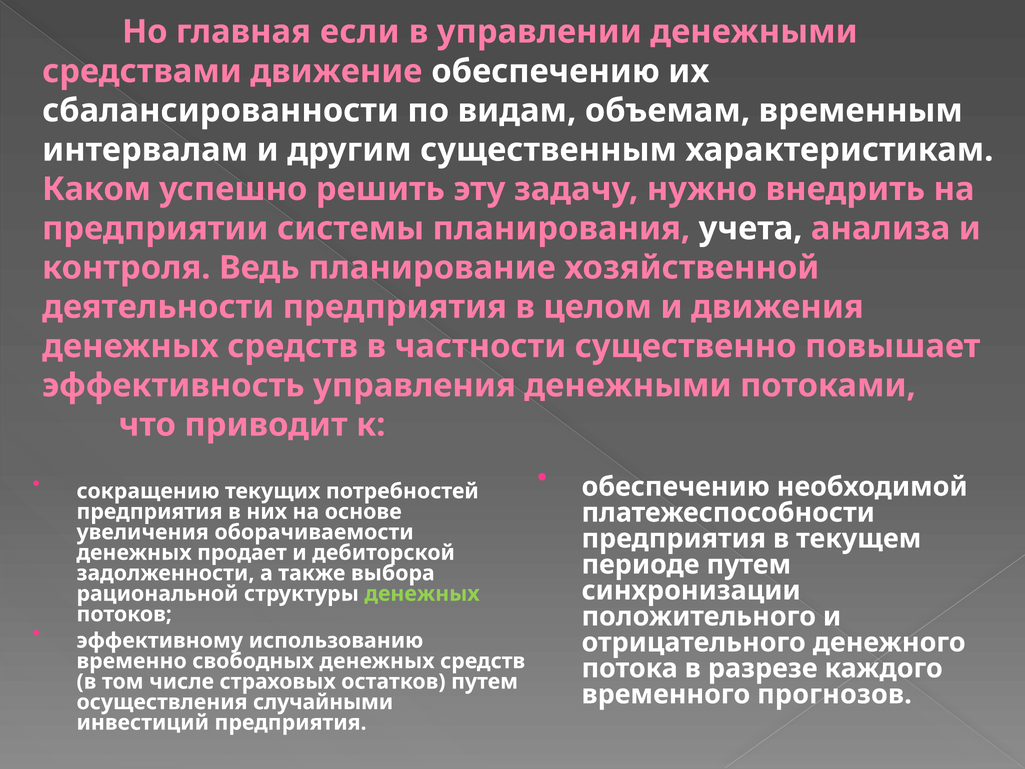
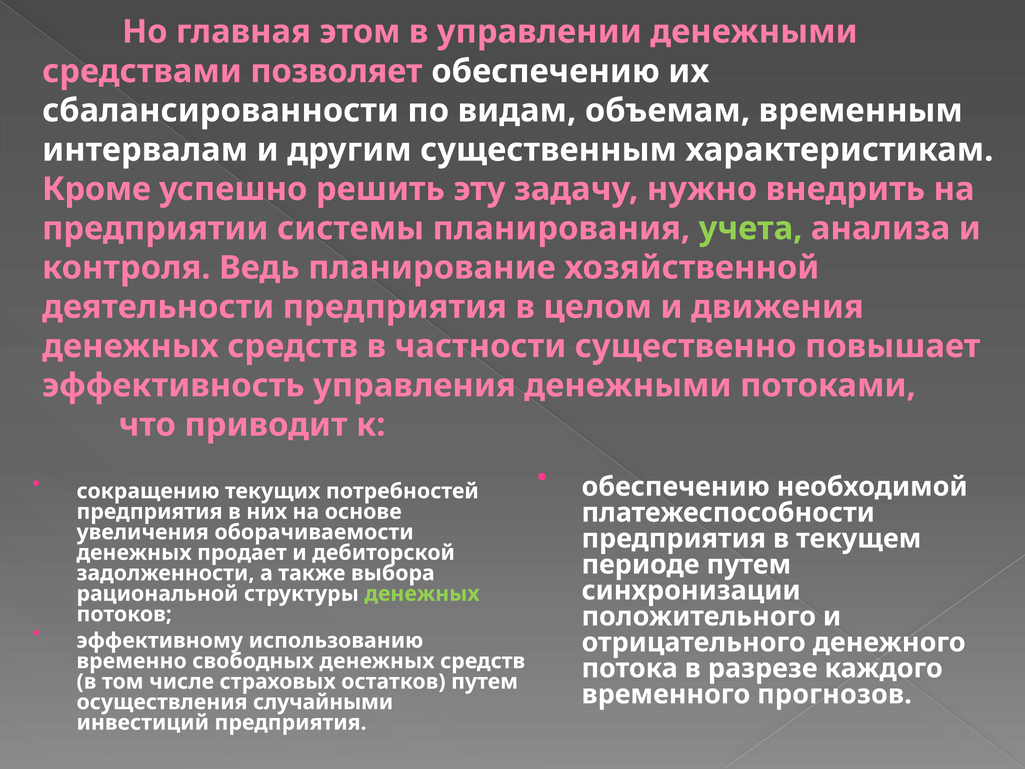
если: если -> этом (360, 32)
движение: движение -> позволяет (336, 71)
Каком: Каком -> Кроме (97, 189)
учета colour: white -> light green (751, 228)
